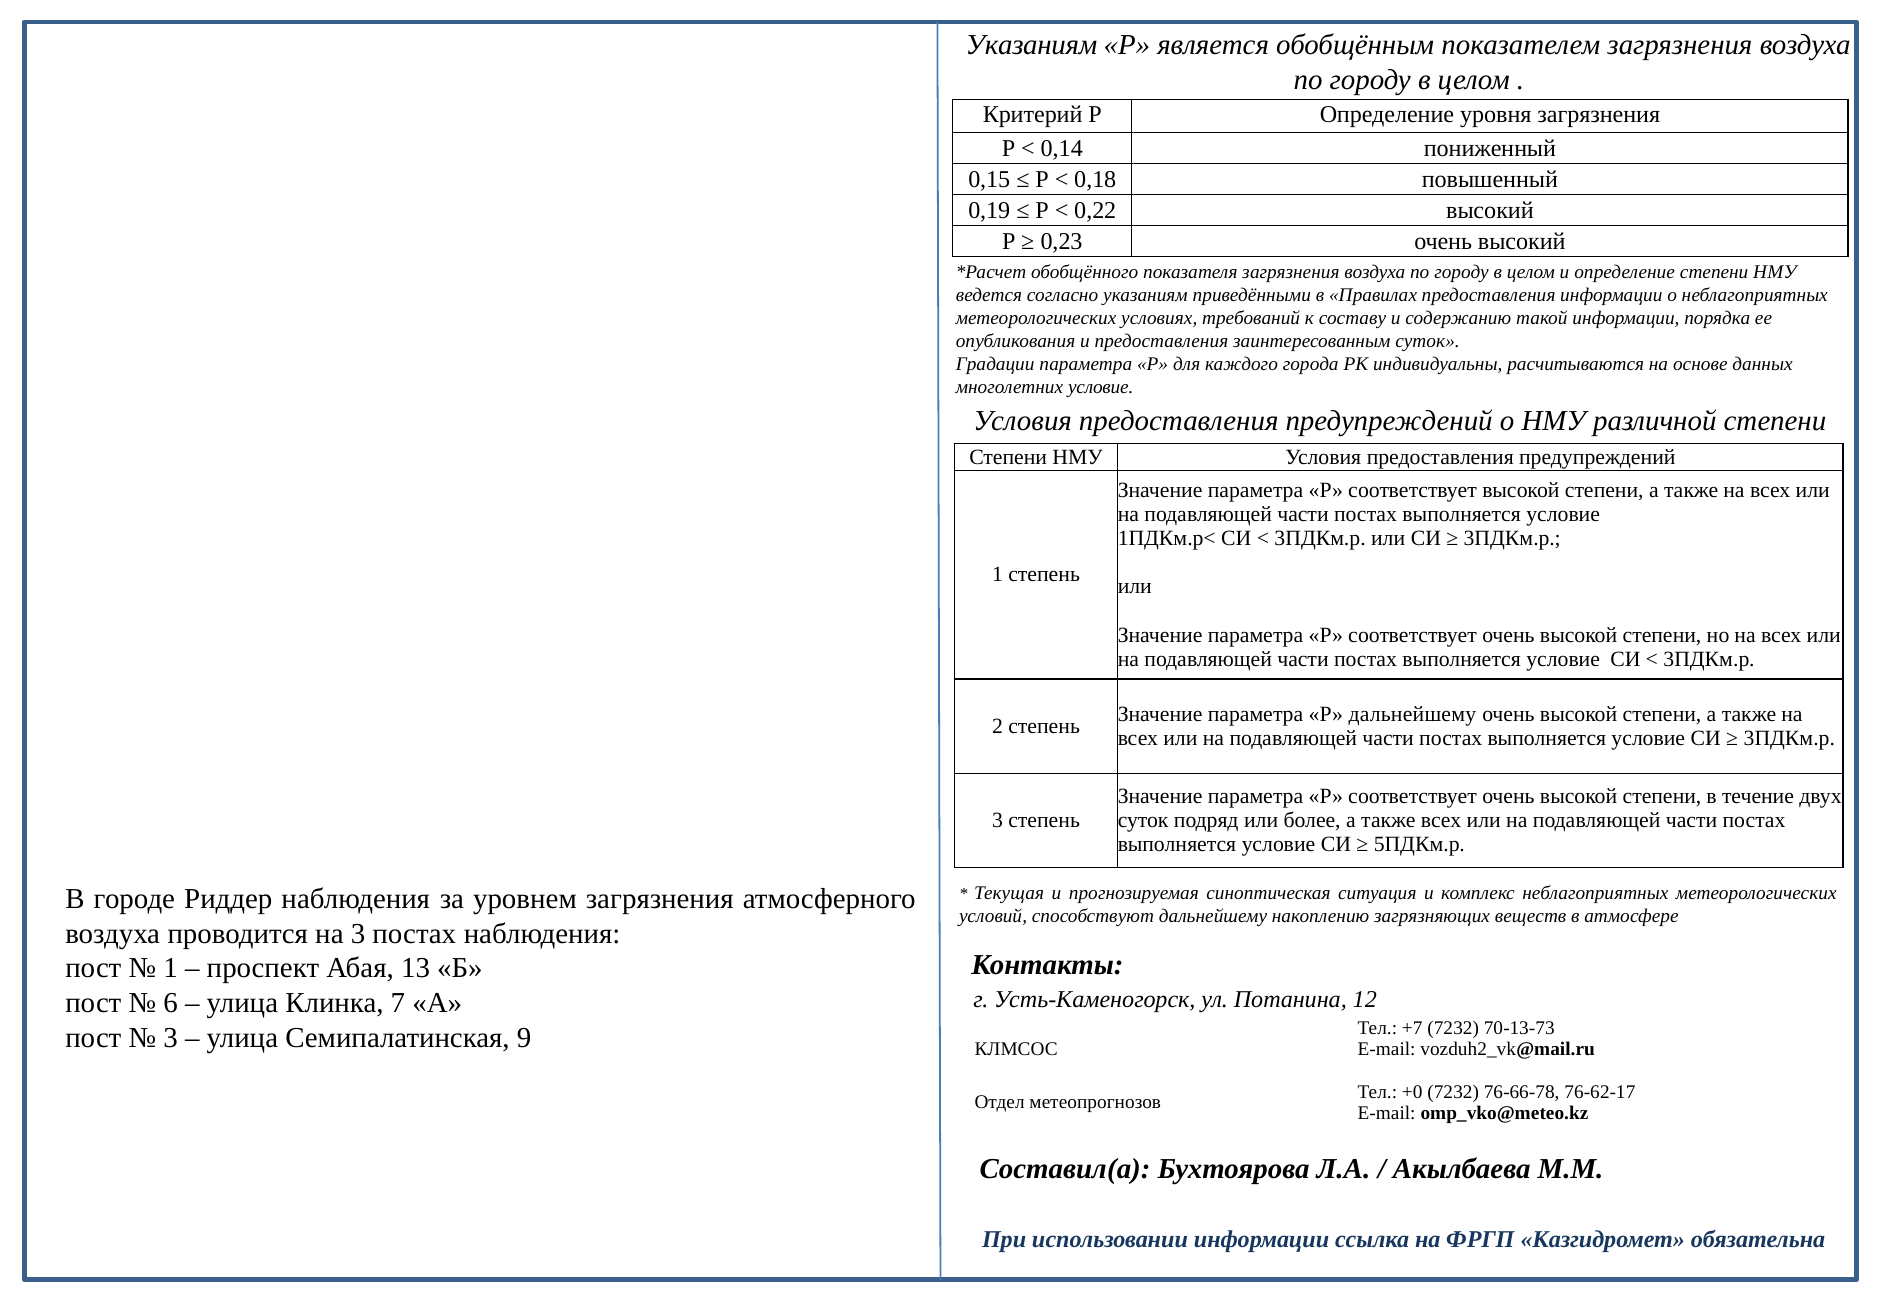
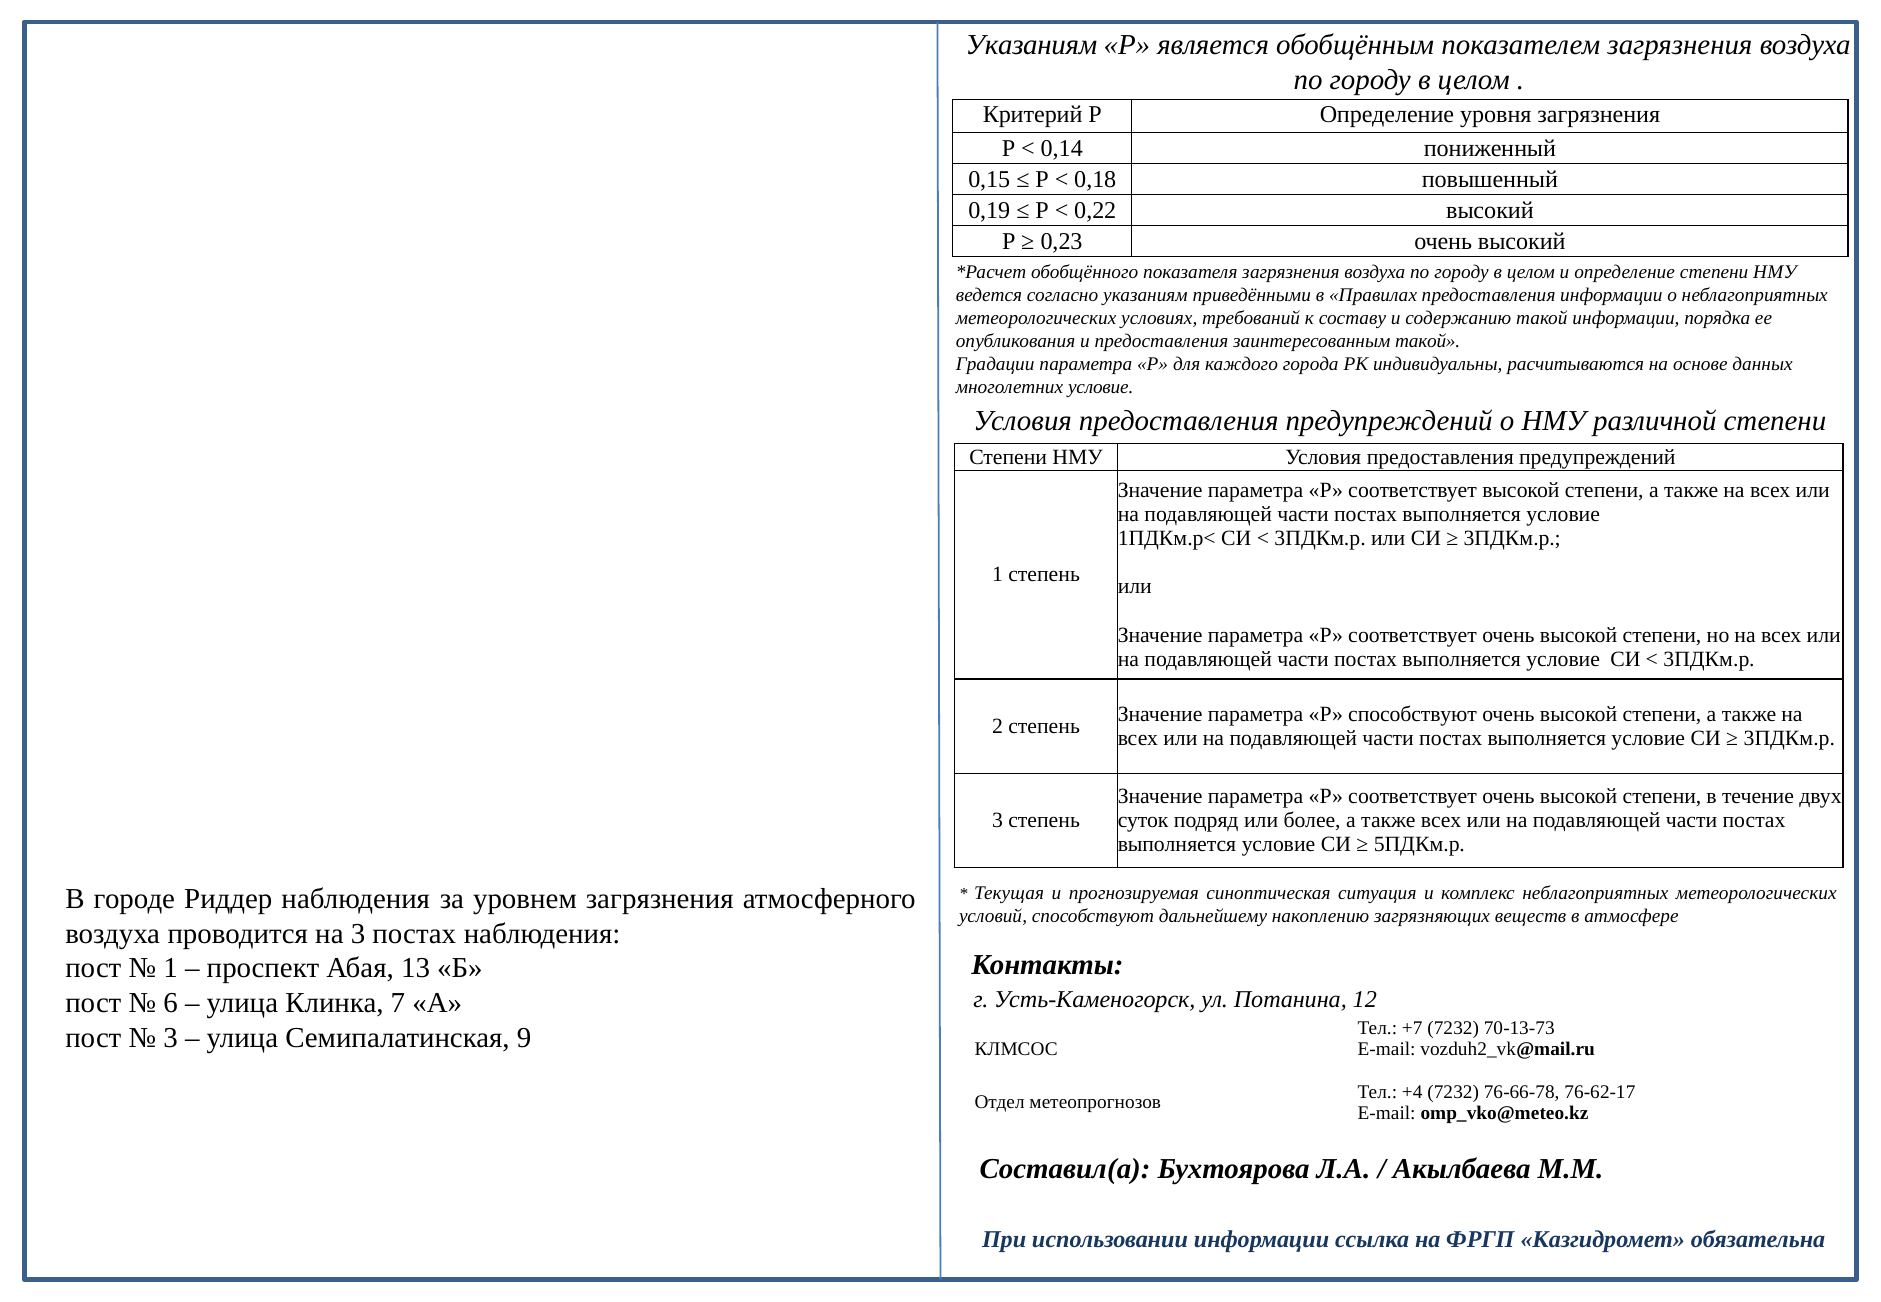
заинтересованным суток: суток -> такой (1428, 341)
Р дальнейшему: дальнейшему -> способствуют (1413, 714)
+0: +0 -> +4 (1412, 1092)
